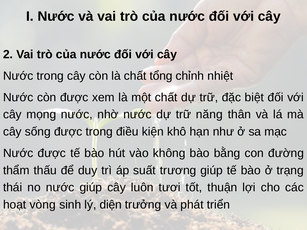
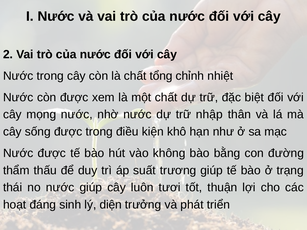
năng: năng -> nhập (209, 115)
vòng: vòng -> đáng (43, 205)
